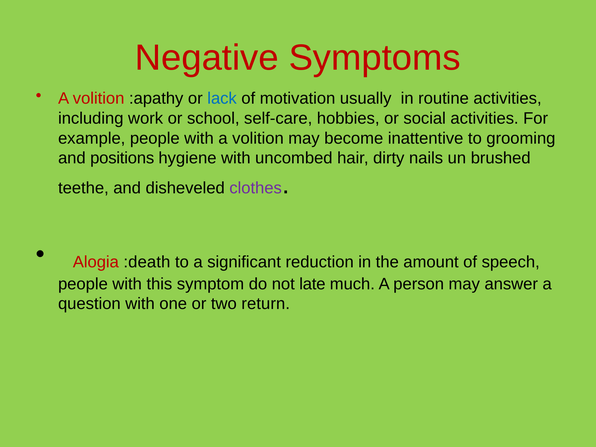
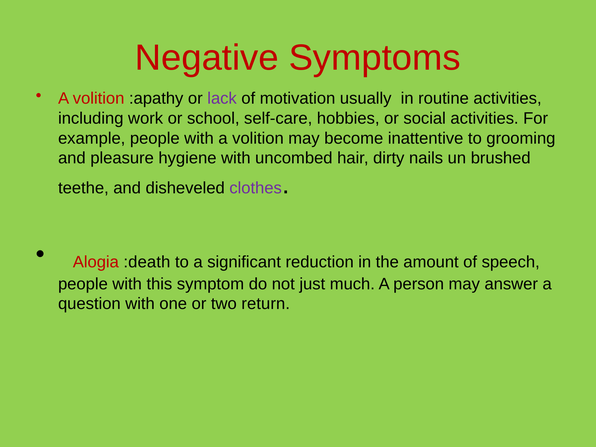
lack colour: blue -> purple (222, 99)
positions: positions -> pleasure (122, 158)
late: late -> just (312, 284)
